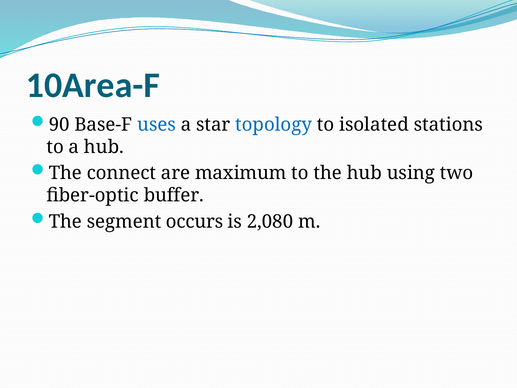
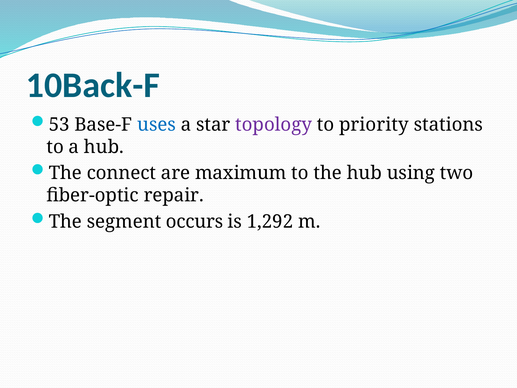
10Area-F: 10Area-F -> 10Back-F (93, 85)
90: 90 -> 53 (59, 124)
topology colour: blue -> purple (274, 124)
isolated: isolated -> priority (374, 124)
buffer: buffer -> repair (174, 195)
2,080: 2,080 -> 1,292 (270, 221)
